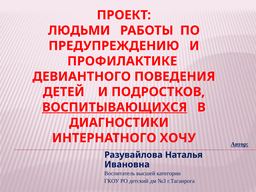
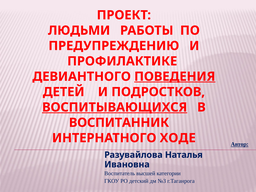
ПОВЕДЕНИЯ underline: none -> present (175, 77)
ДИАГНОСТИКИ: ДИАГНОСТИКИ -> ВОСПИТАННИК (119, 123)
ХОЧУ: ХОЧУ -> ХОДЕ (178, 138)
